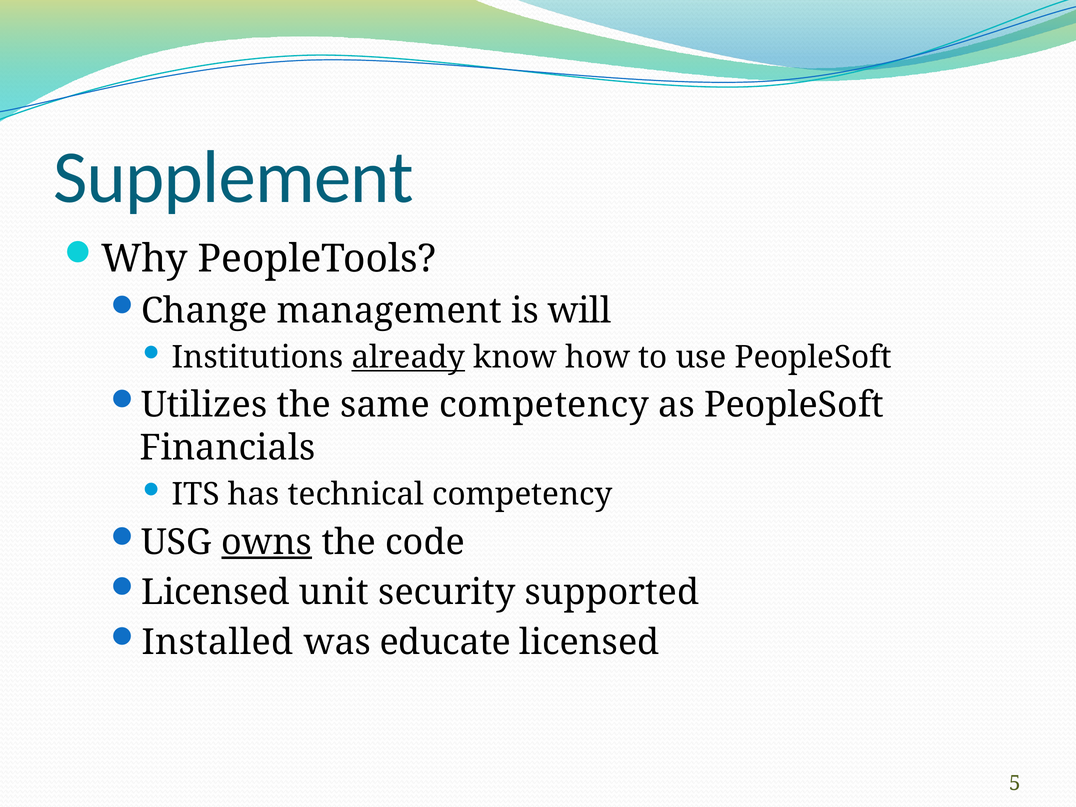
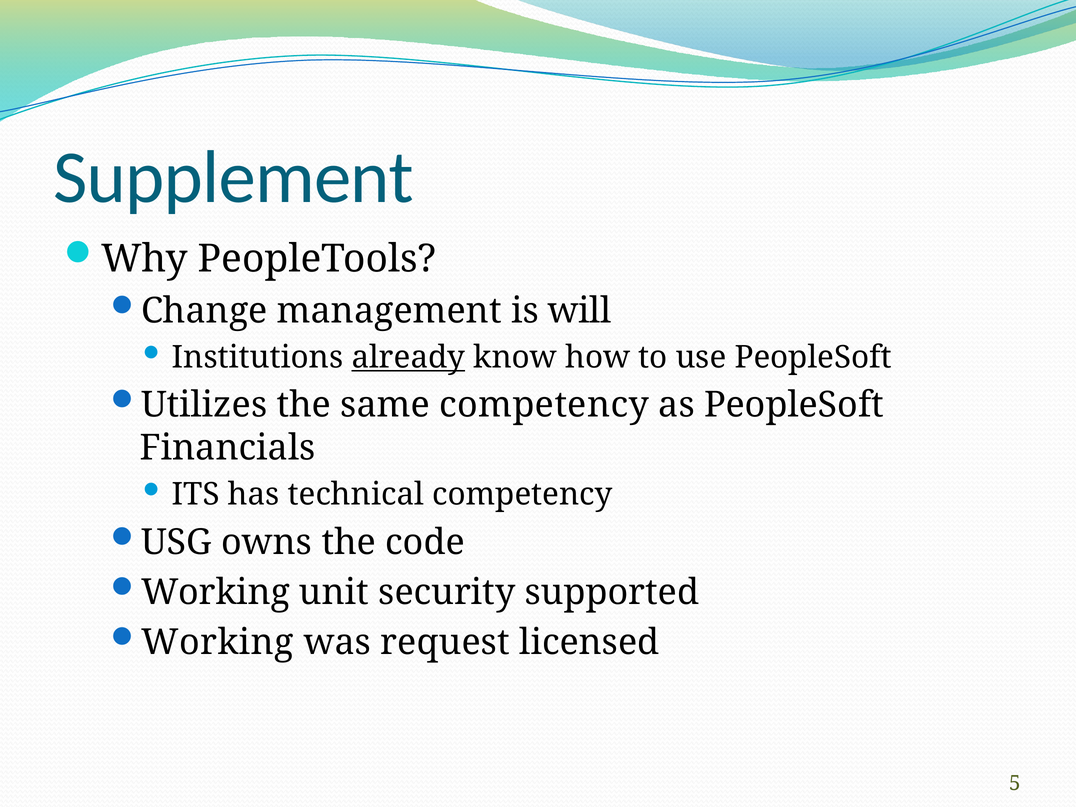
owns underline: present -> none (267, 542)
Licensed: Licensed -> Working (215, 592)
Installed: Installed -> Working (217, 643)
educate: educate -> request (445, 643)
